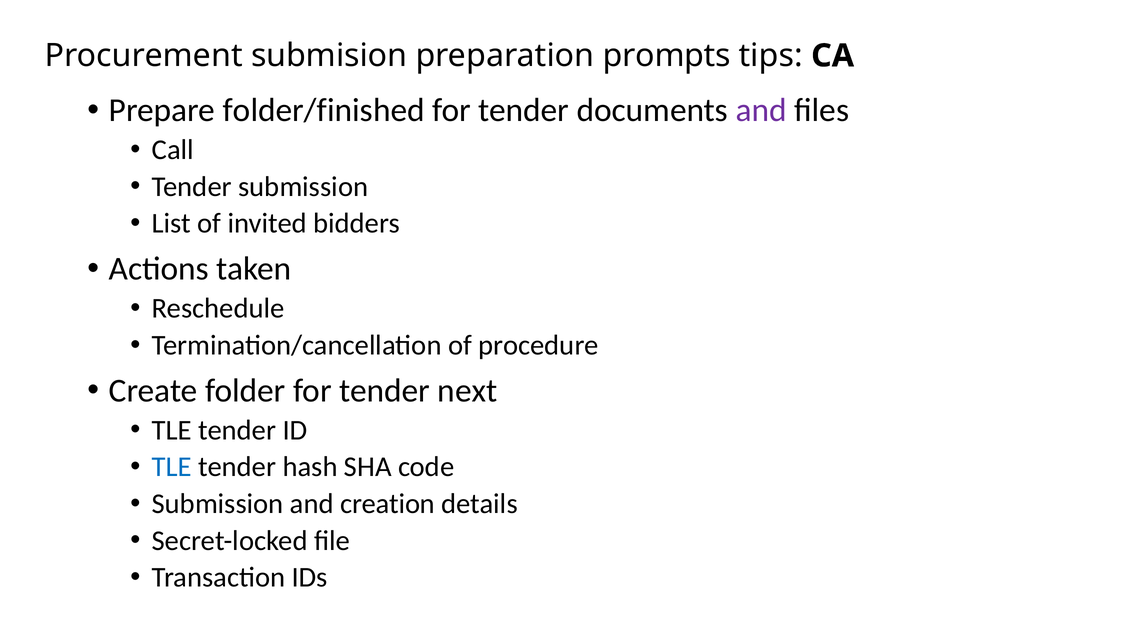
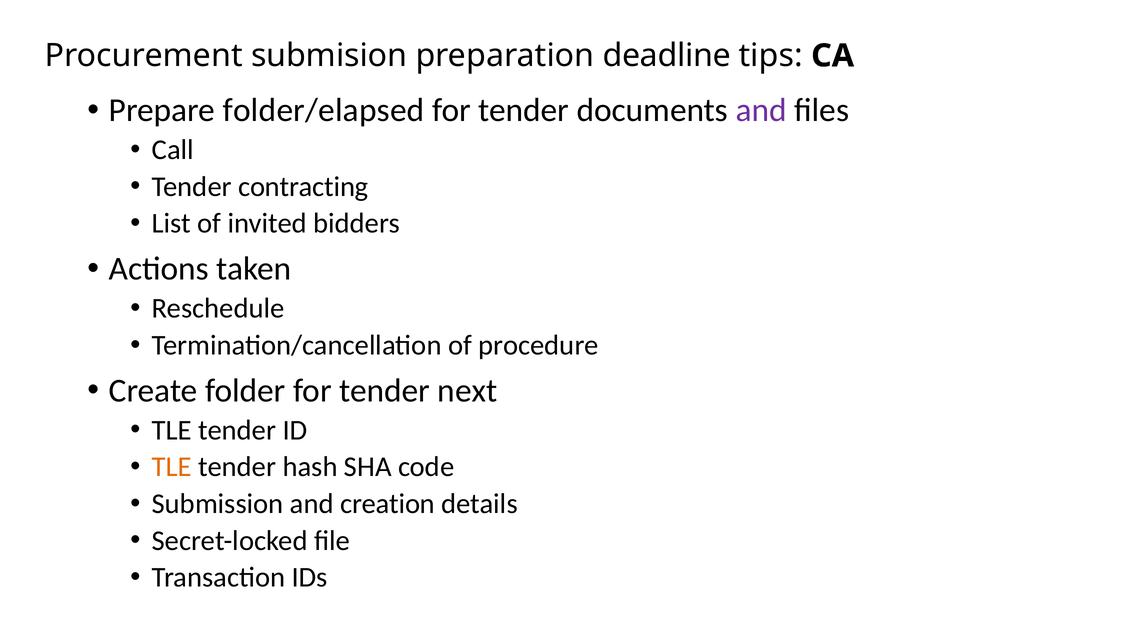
prompts: prompts -> deadline (667, 56)
folder/finished: folder/finished -> folder/elapsed (324, 110)
Tender submission: submission -> contracting (303, 187)
TLE colour: blue -> orange (172, 467)
